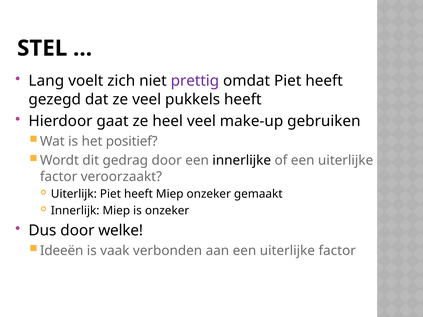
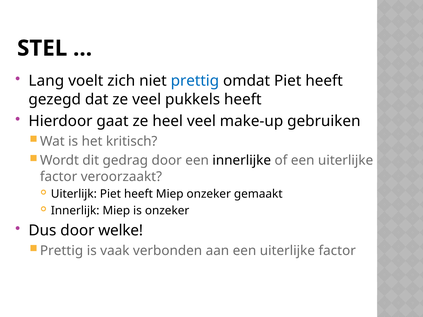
prettig colour: purple -> blue (195, 81)
positief: positief -> kritisch (132, 141)
Ideeën: Ideeën -> Prettig (62, 251)
